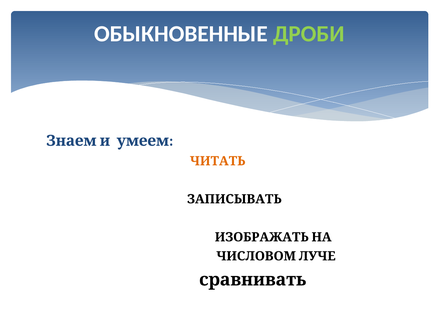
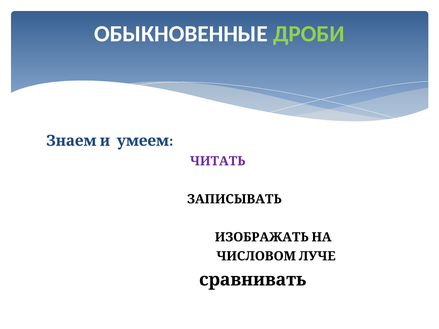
ЧИТАТЬ colour: orange -> purple (218, 161)
